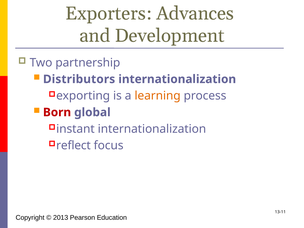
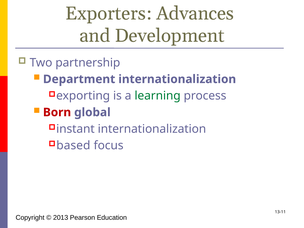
Distributors: Distributors -> Department (79, 79)
learning colour: orange -> green (158, 96)
reflect: reflect -> based (73, 145)
